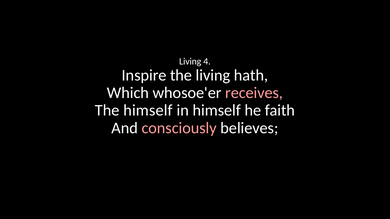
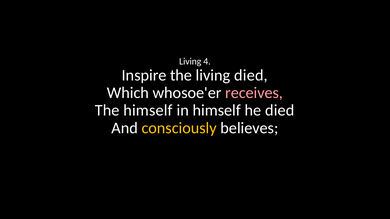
living hath: hath -> died (251, 76)
he faith: faith -> died (280, 111)
consciously colour: pink -> yellow (179, 128)
